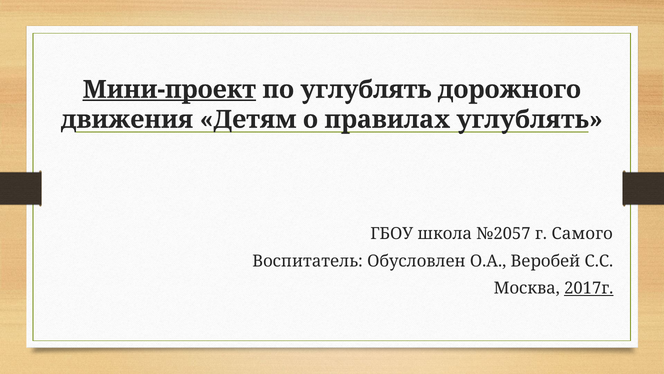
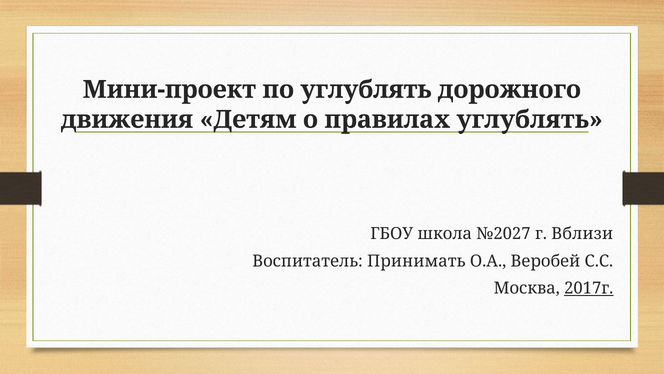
Мини-проект underline: present -> none (169, 90)
№2057: №2057 -> №2027 (503, 233)
Самого: Самого -> Вблизи (582, 233)
Обусловлен: Обусловлен -> Принимать (416, 261)
